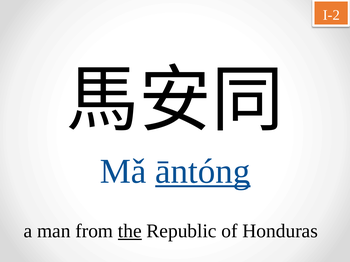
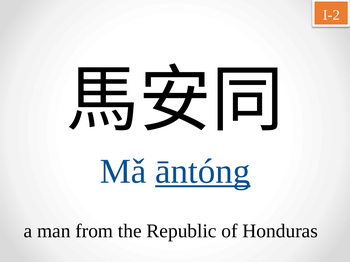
the underline: present -> none (130, 231)
